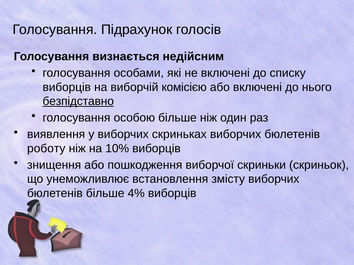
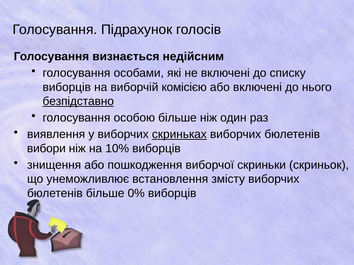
скриньках underline: none -> present (179, 135)
роботу: роботу -> вибори (46, 149)
4%: 4% -> 0% (136, 194)
